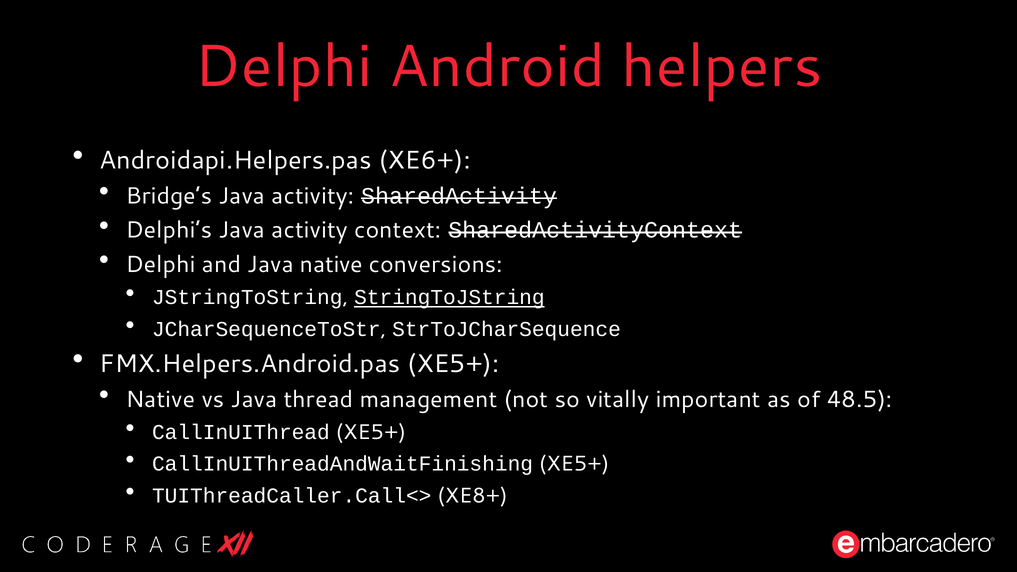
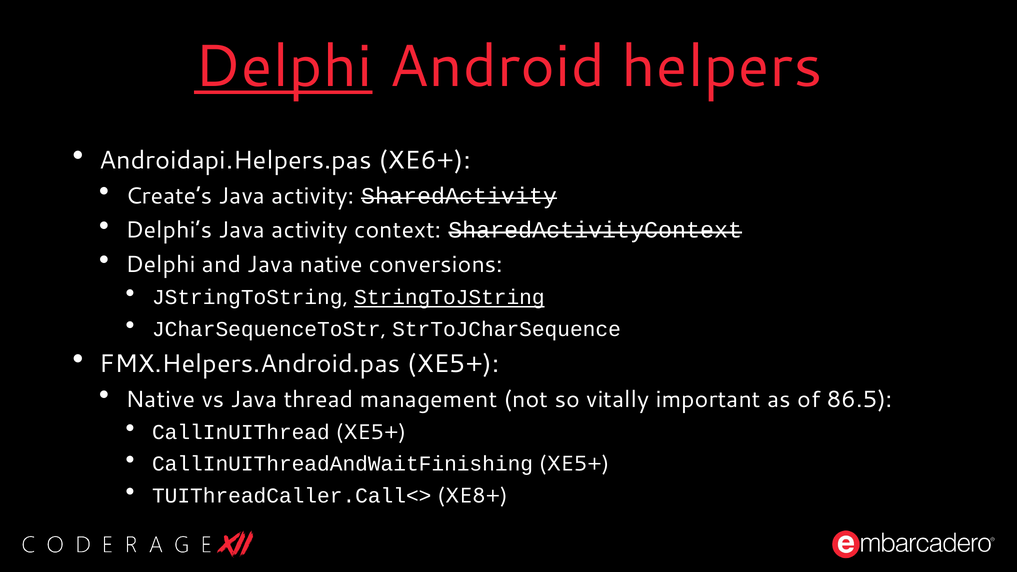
Delphi underline: none -> present (283, 67)
Bridge’s: Bridge’s -> Create’s (169, 196)
48.5: 48.5 -> 86.5 (860, 399)
